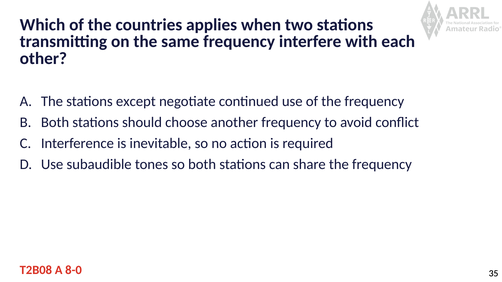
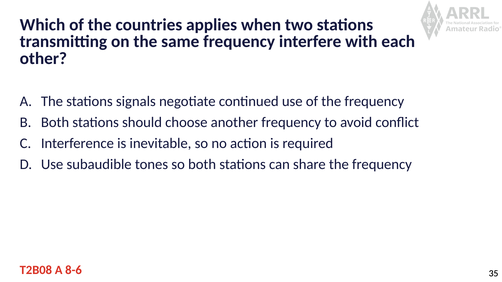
except: except -> signals (136, 101)
8-0: 8-0 -> 8-6 (74, 270)
